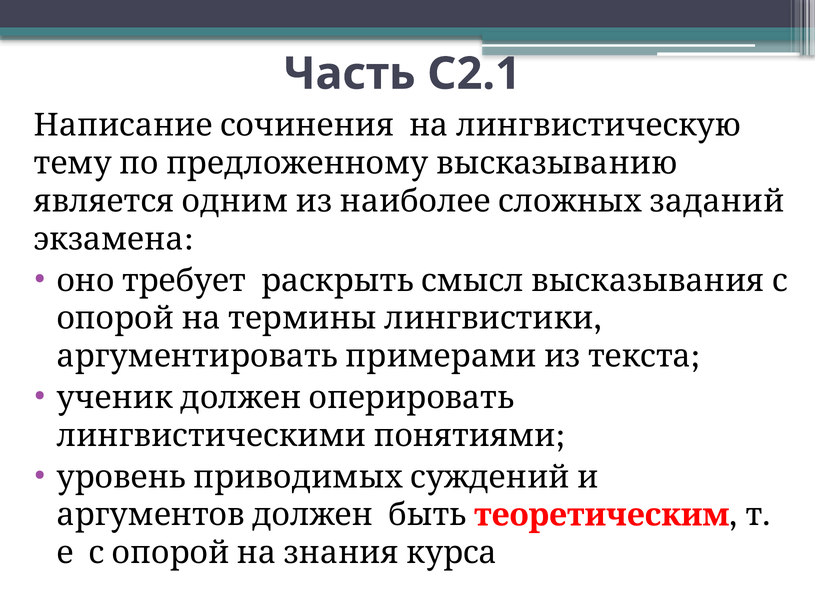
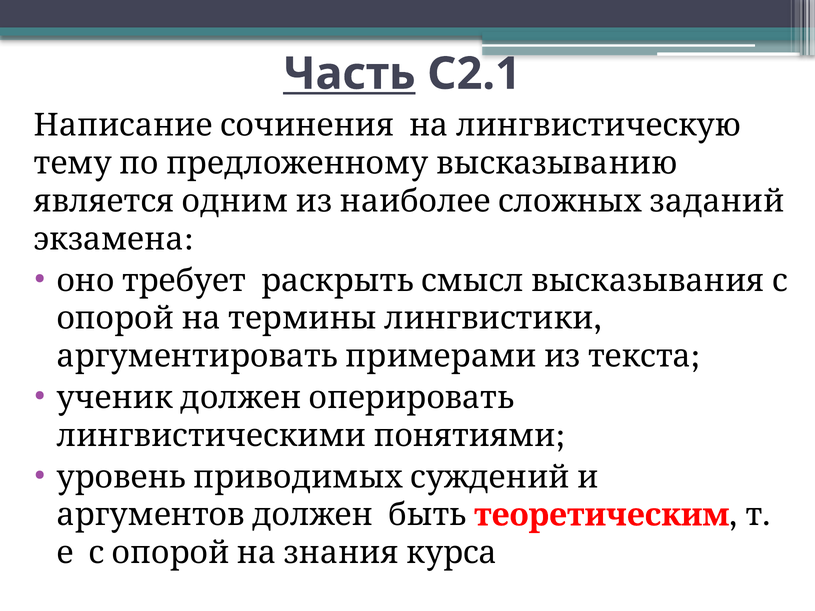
Часть underline: none -> present (349, 74)
